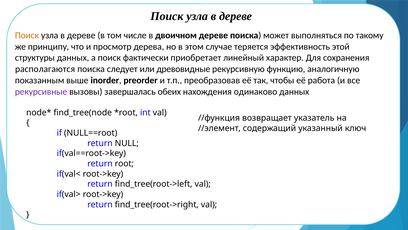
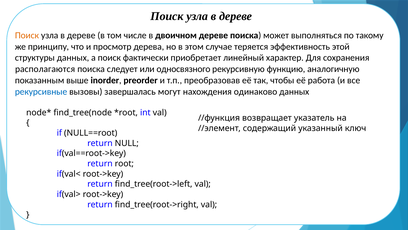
древовидные: древовидные -> односвязного (183, 69)
рекурсивные colour: purple -> blue (41, 91)
обеих: обеих -> могут (169, 91)
